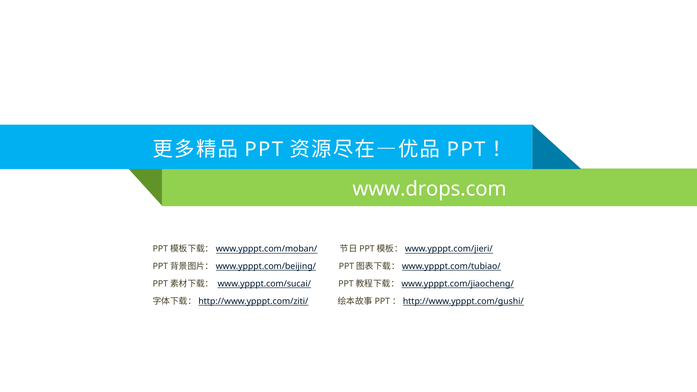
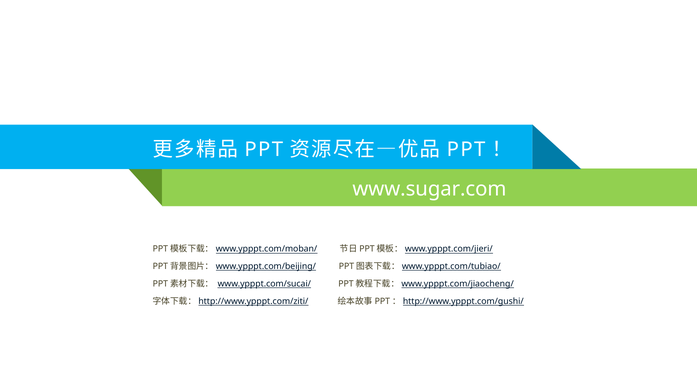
www.drops.com: www.drops.com -> www.sugar.com (429, 189)
